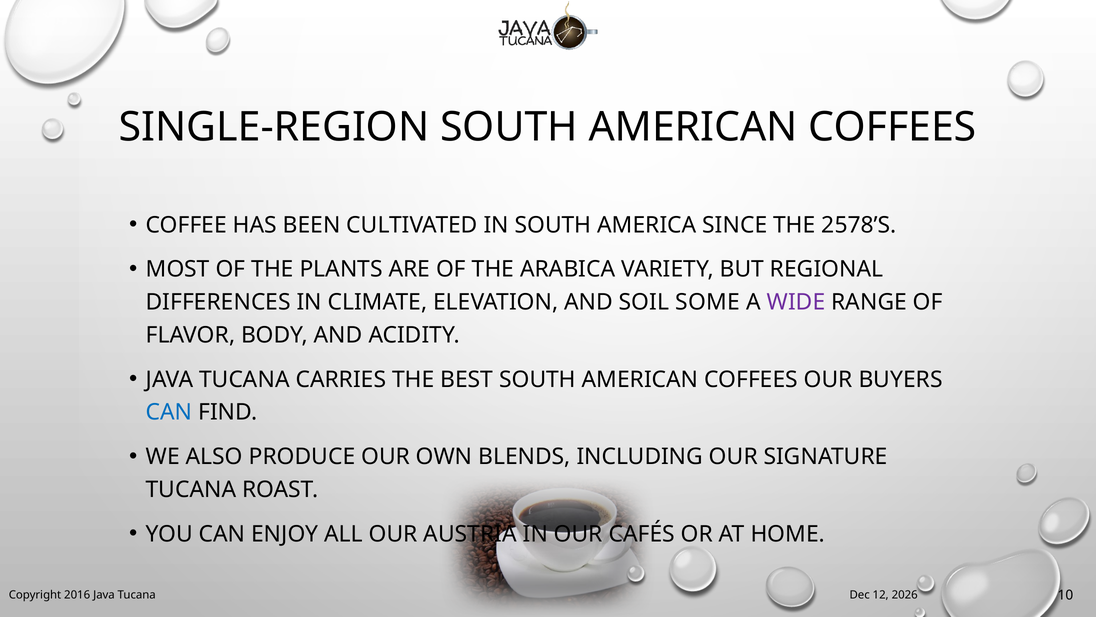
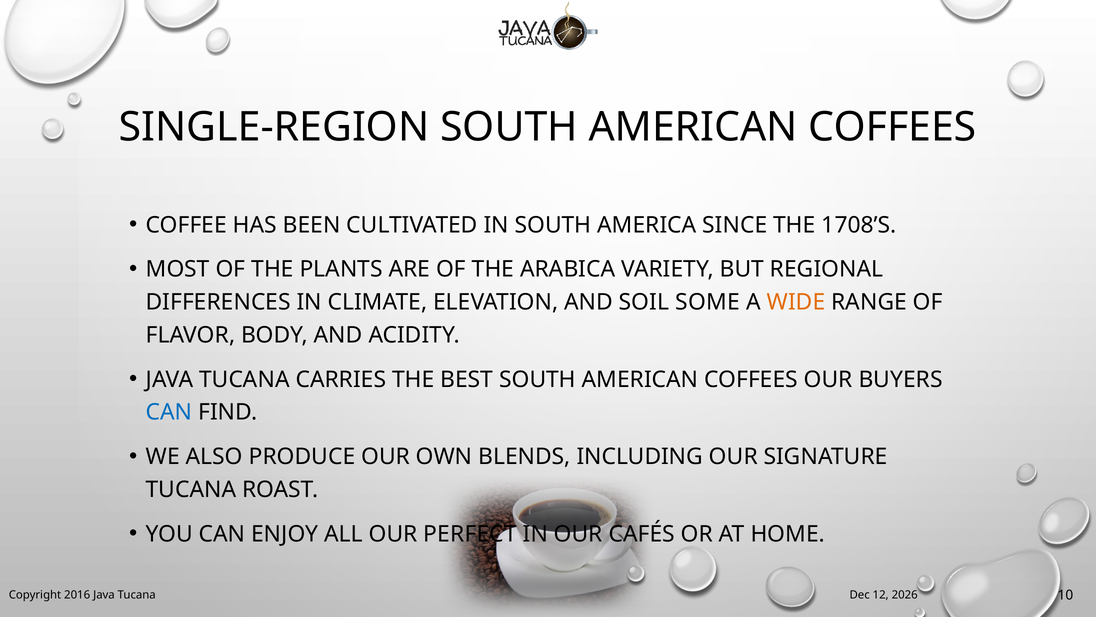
2578’S: 2578’S -> 1708’S (859, 225)
WIDE colour: purple -> orange (796, 302)
AUSTRIA: AUSTRIA -> PERFECT (470, 534)
